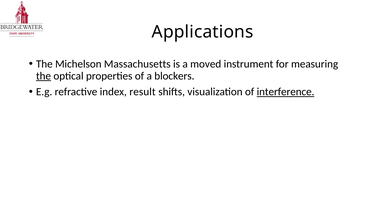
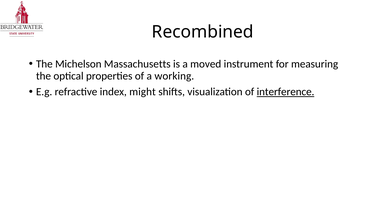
Applications: Applications -> Recombined (203, 32)
the underline: present -> none (43, 76)
blockers: blockers -> working (174, 76)
result: result -> might (143, 92)
